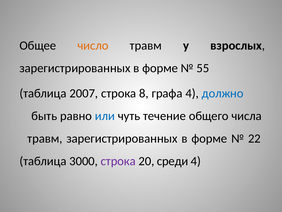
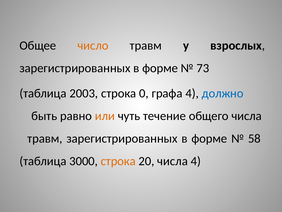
55: 55 -> 73 (203, 68)
2007: 2007 -> 2003 (84, 93)
8: 8 -> 0 (144, 93)
или colour: blue -> orange (105, 116)
22: 22 -> 58 (254, 138)
строка colour: purple -> orange (118, 161)
20 среди: среди -> числа (173, 161)
